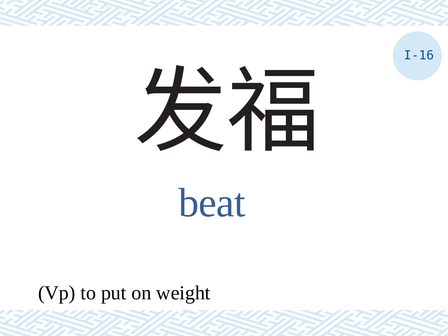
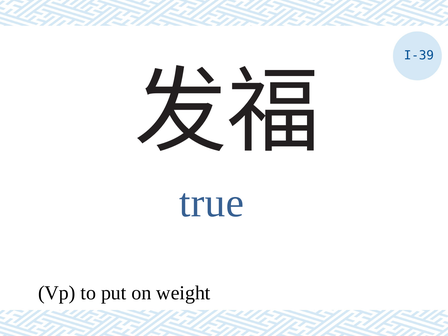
I-16: I-16 -> I-39 (419, 55)
beat: beat -> true (212, 203)
